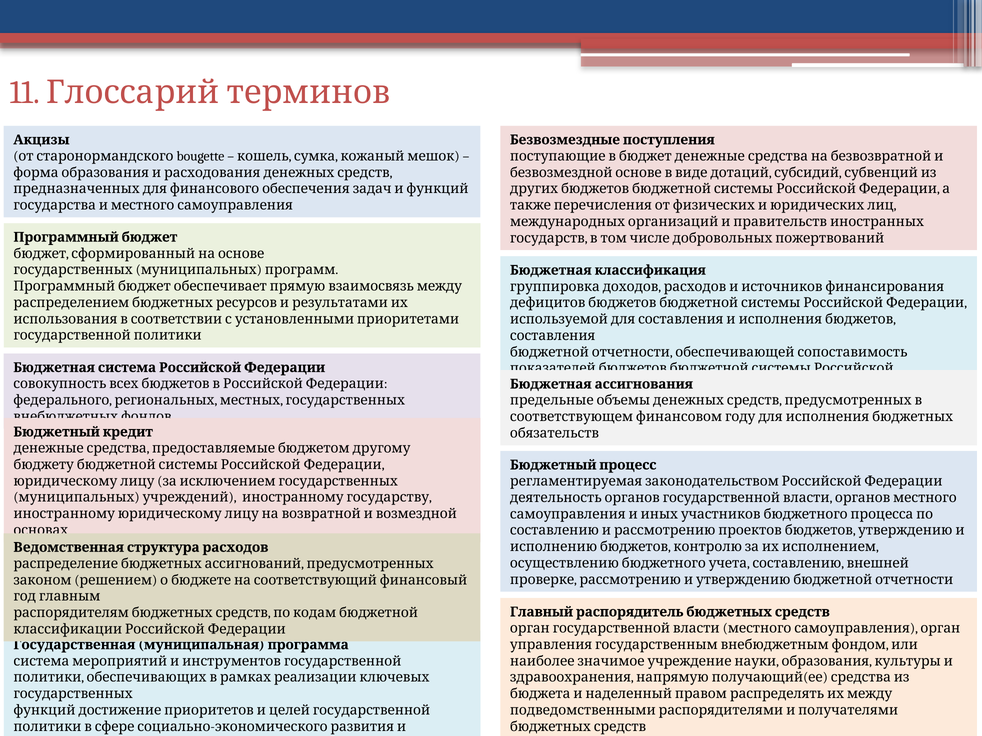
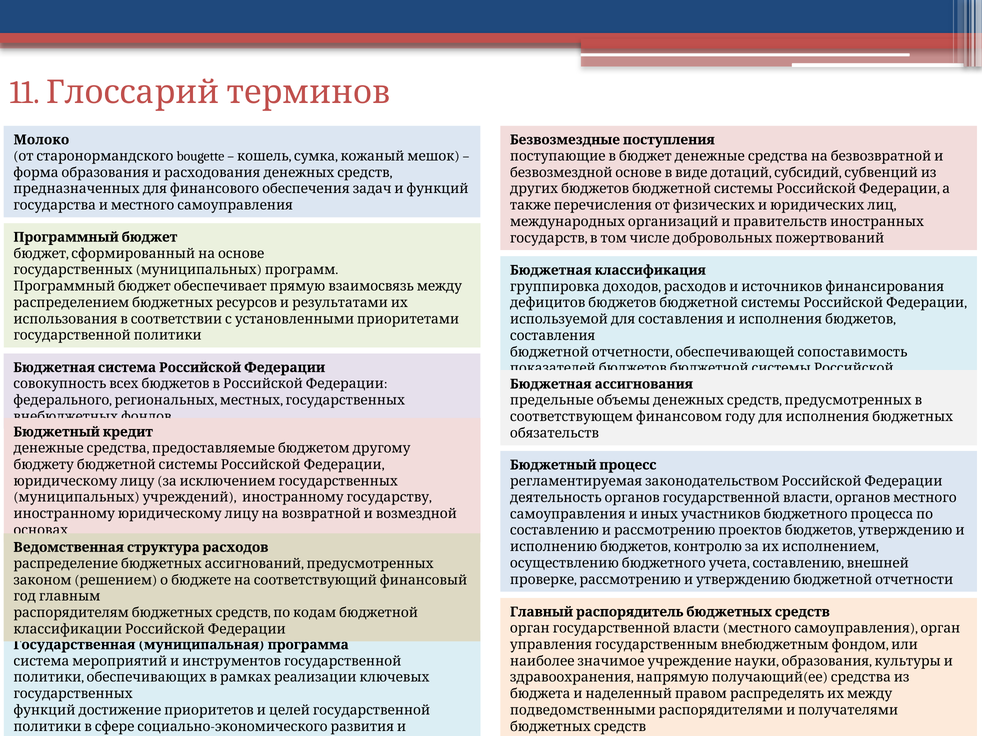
Акцизы: Акцизы -> Молоко (41, 140)
